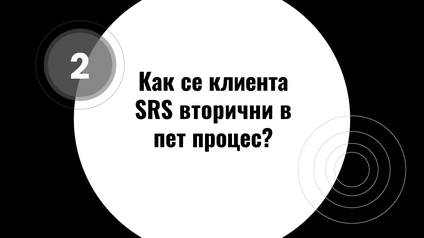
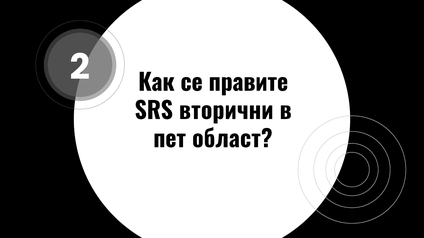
клиента: клиента -> правите (248, 83)
процес: процес -> област (232, 140)
